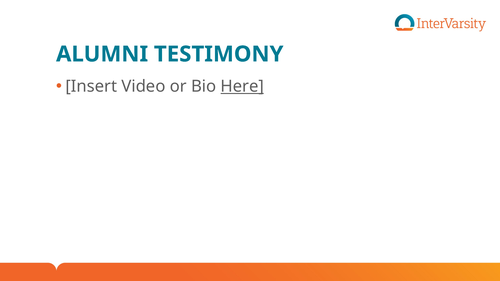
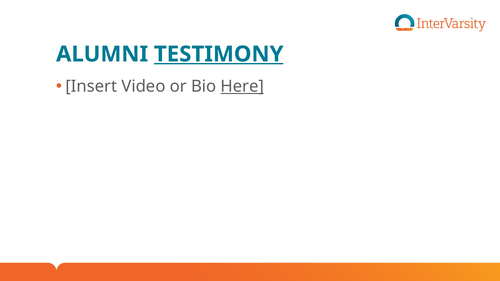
TESTIMONY underline: none -> present (219, 54)
